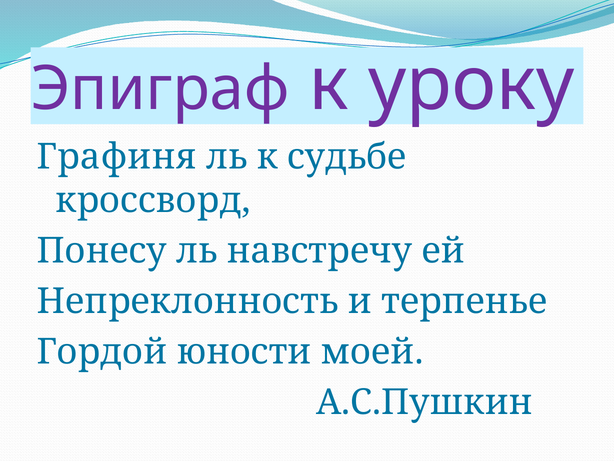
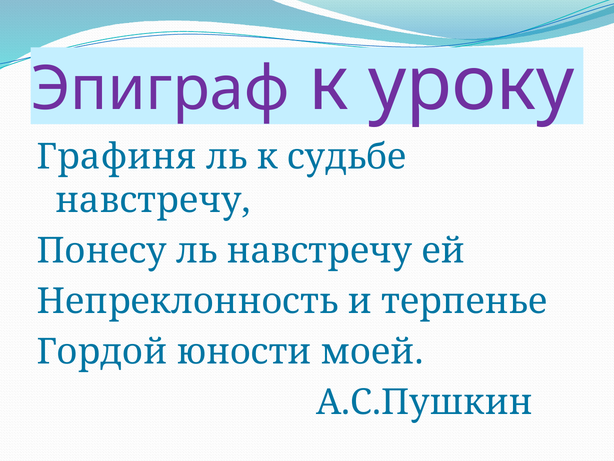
кроссворд: кроссворд -> навстречу (153, 200)
